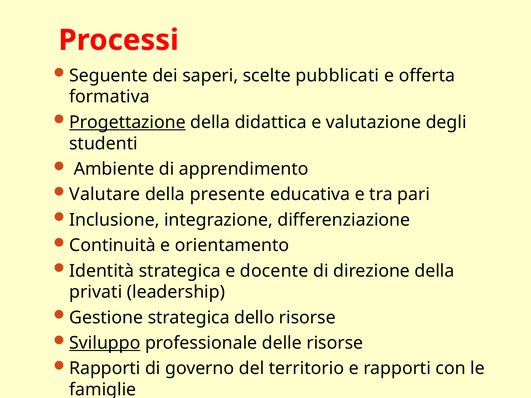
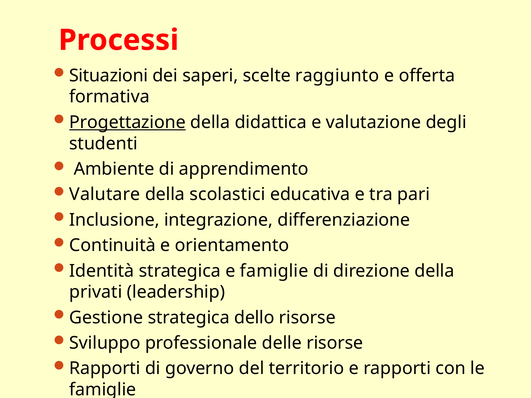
Seguente: Seguente -> Situazioni (109, 76)
pubblicati: pubblicati -> raggiunto (337, 76)
presente: presente -> scolastici (227, 195)
e docente: docente -> famiglie (274, 271)
Sviluppo underline: present -> none (105, 343)
